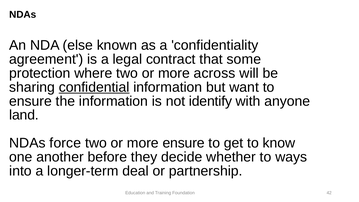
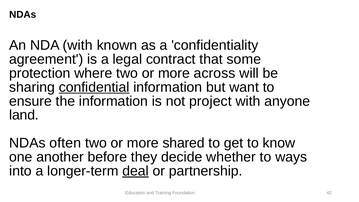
NDA else: else -> with (78, 45)
identify: identify -> project (210, 101)
force: force -> often (65, 143)
more ensure: ensure -> shared (184, 143)
deal underline: none -> present (136, 171)
